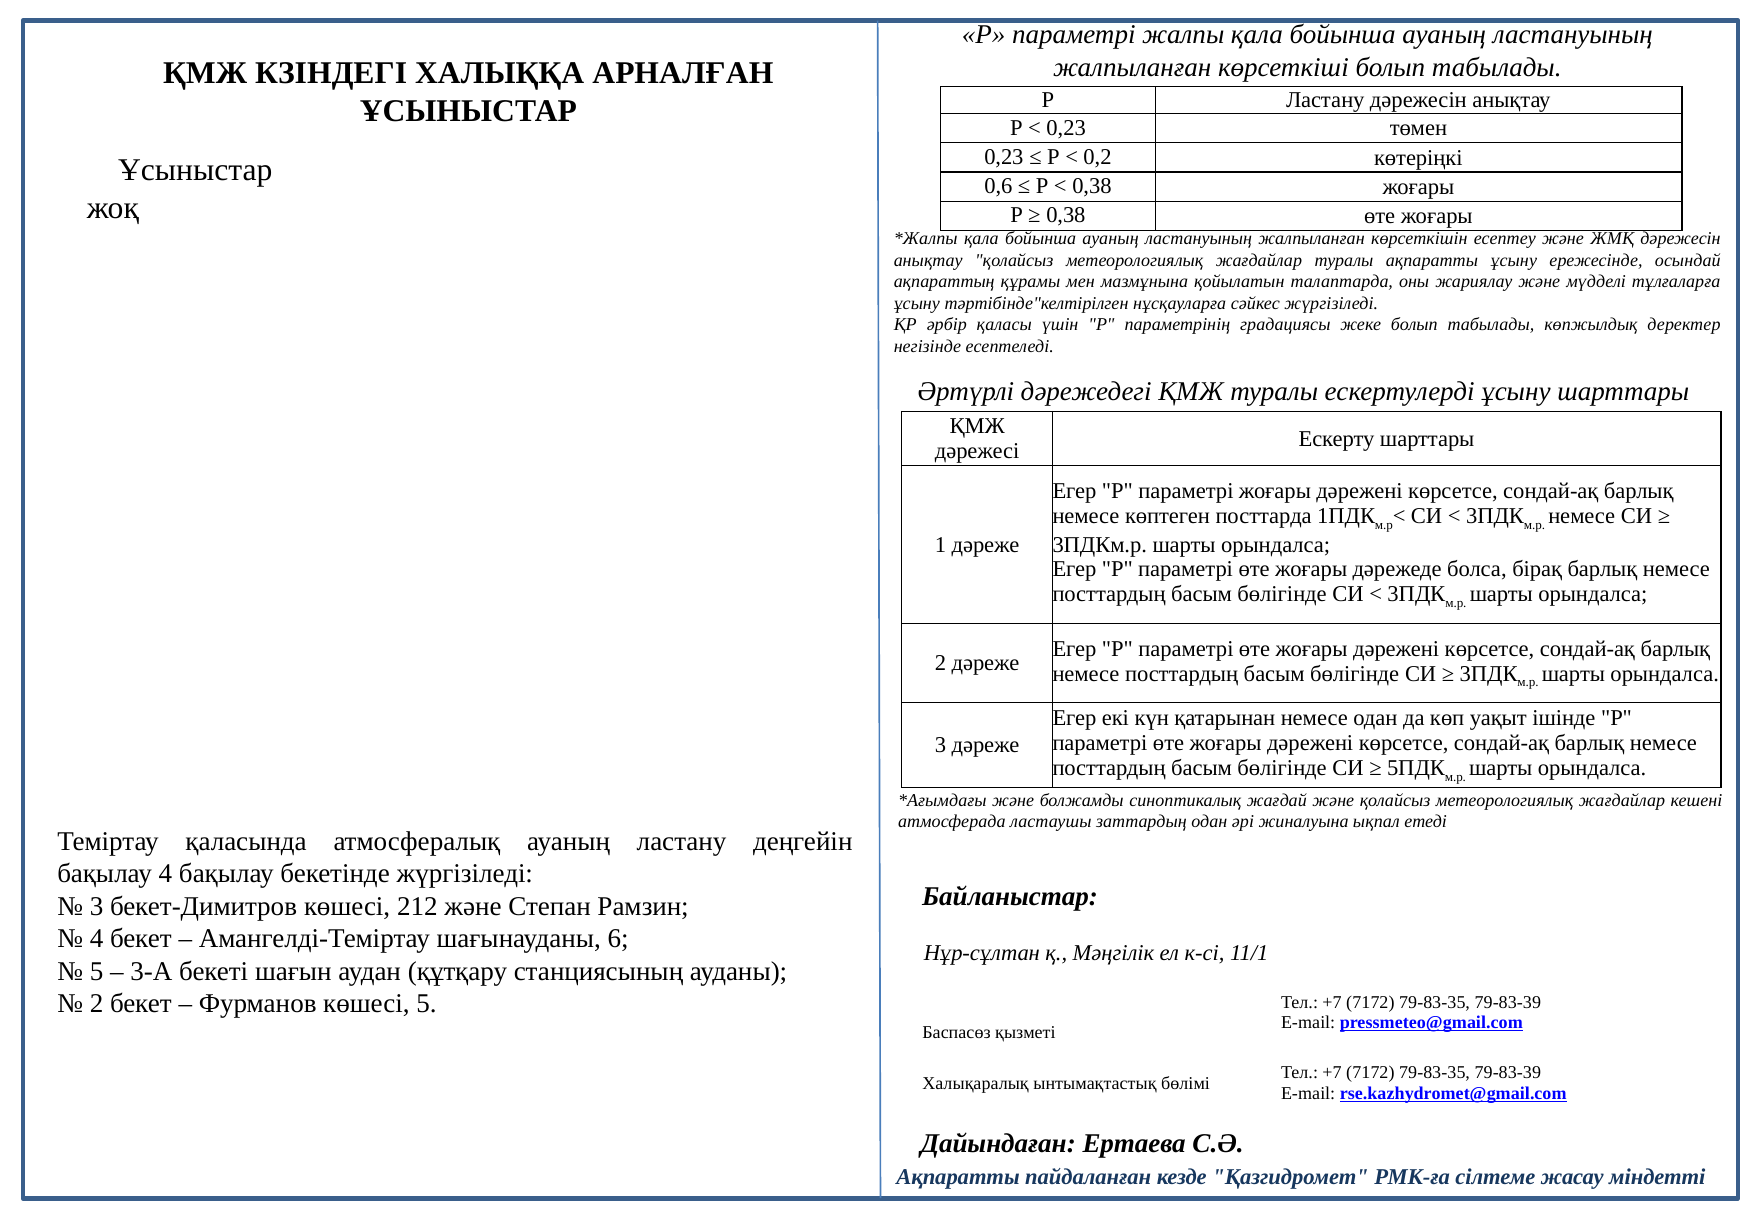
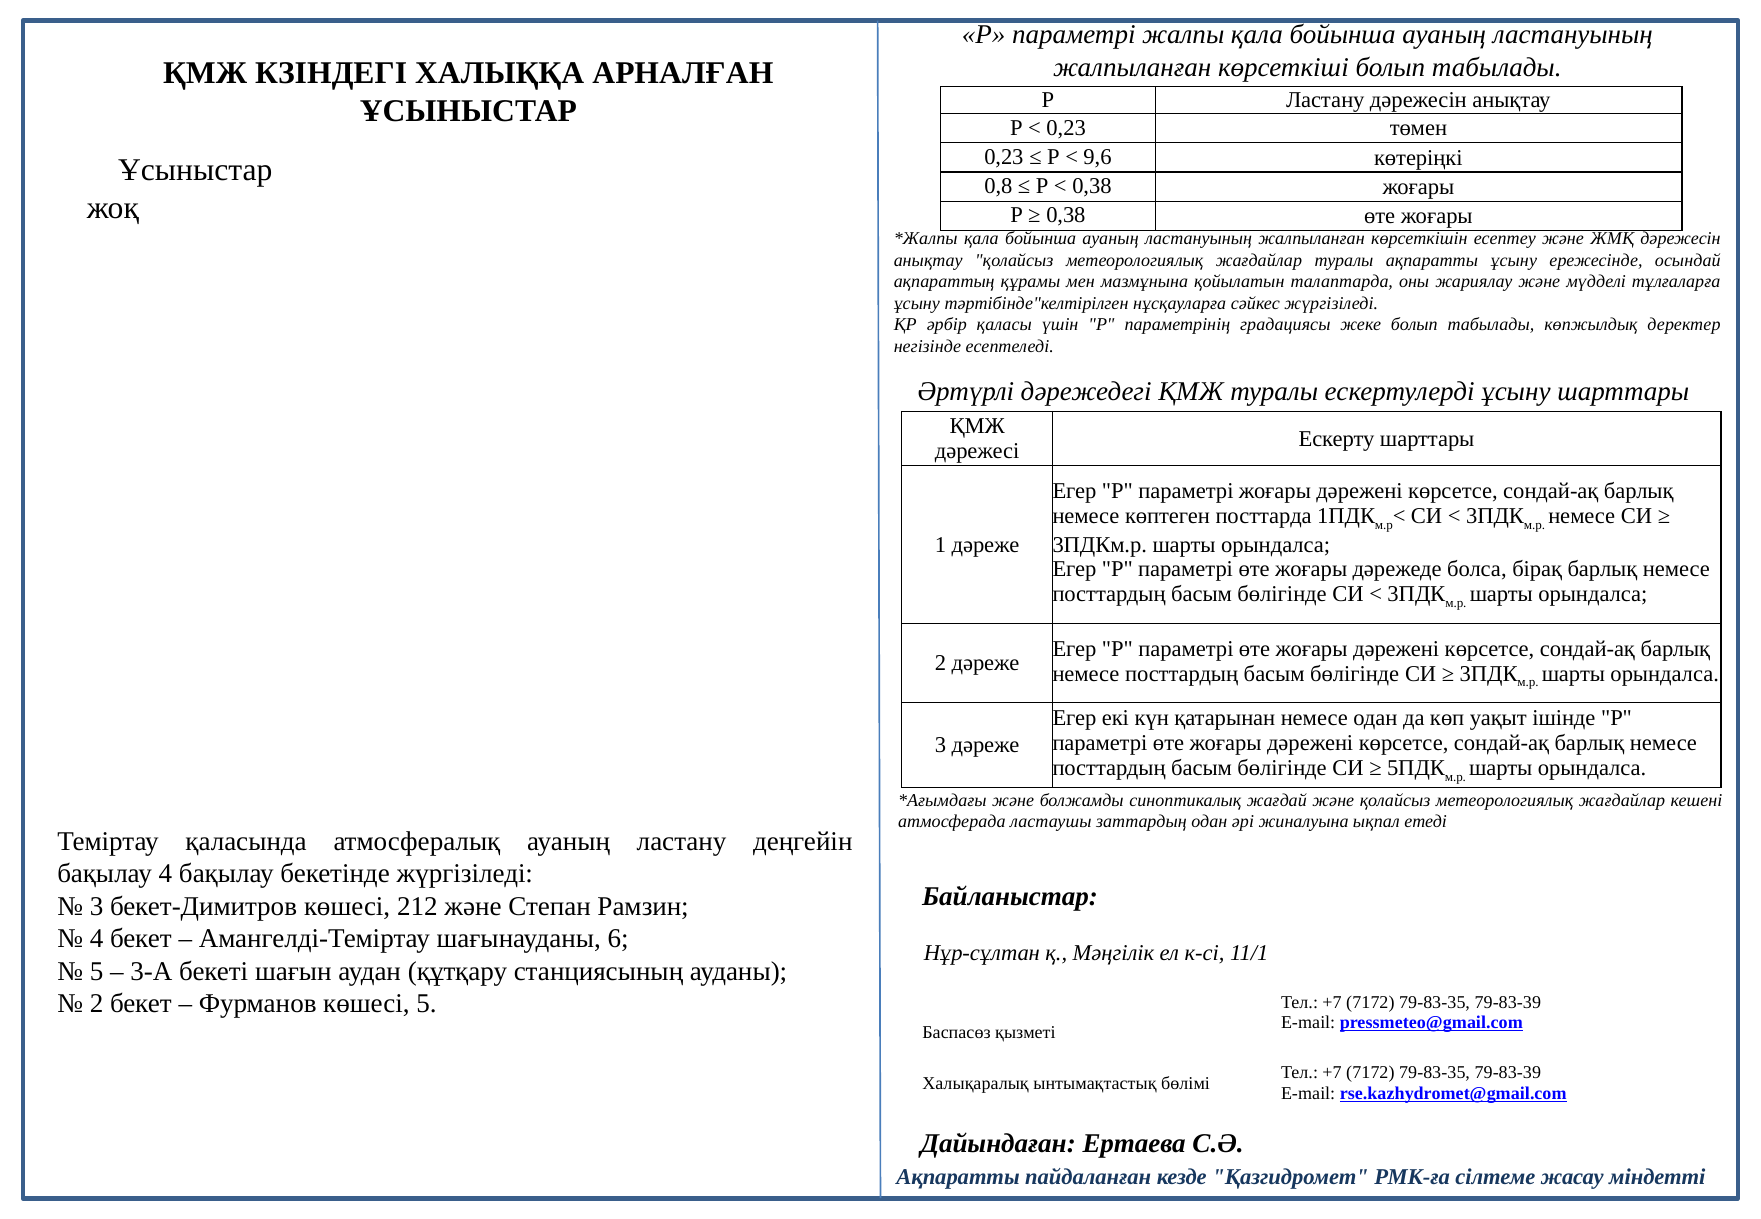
0,2: 0,2 -> 9,6 (1098, 157)
0,6: 0,6 -> 0,8 (998, 186)
